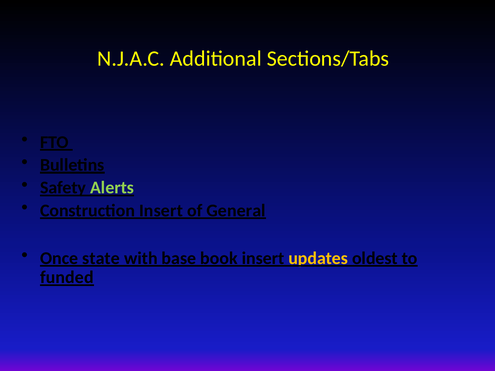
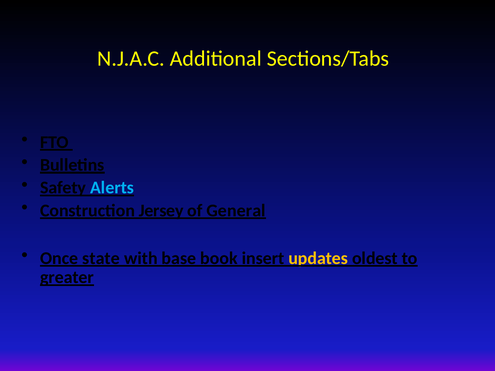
Alerts colour: light green -> light blue (112, 188)
Construction Insert: Insert -> Jersey (161, 211)
funded: funded -> greater (67, 278)
